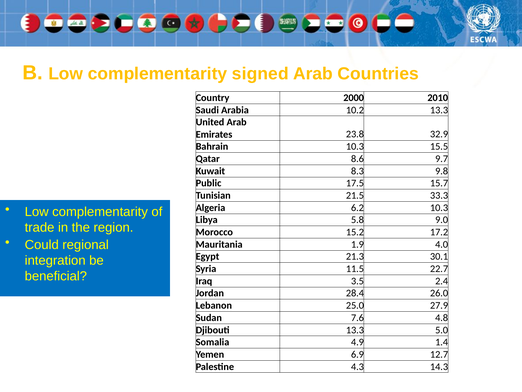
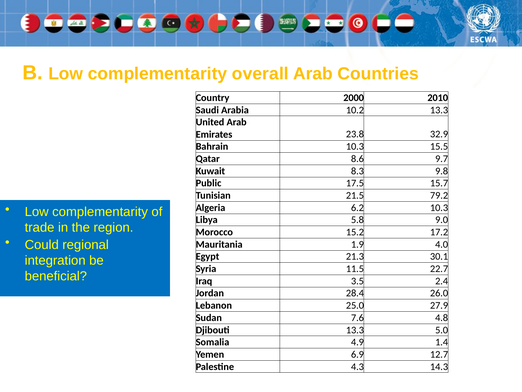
signed: signed -> overall (260, 74)
33.3: 33.3 -> 79.2 (439, 195)
